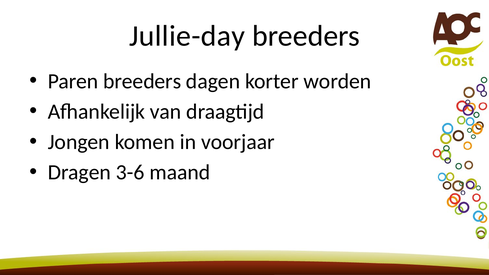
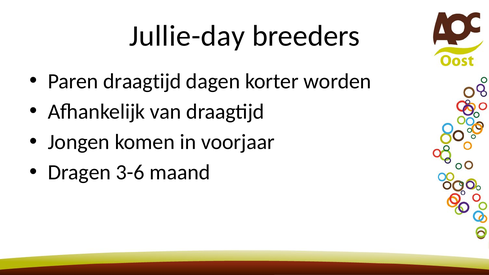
Paren breeders: breeders -> draagtijd (142, 81)
